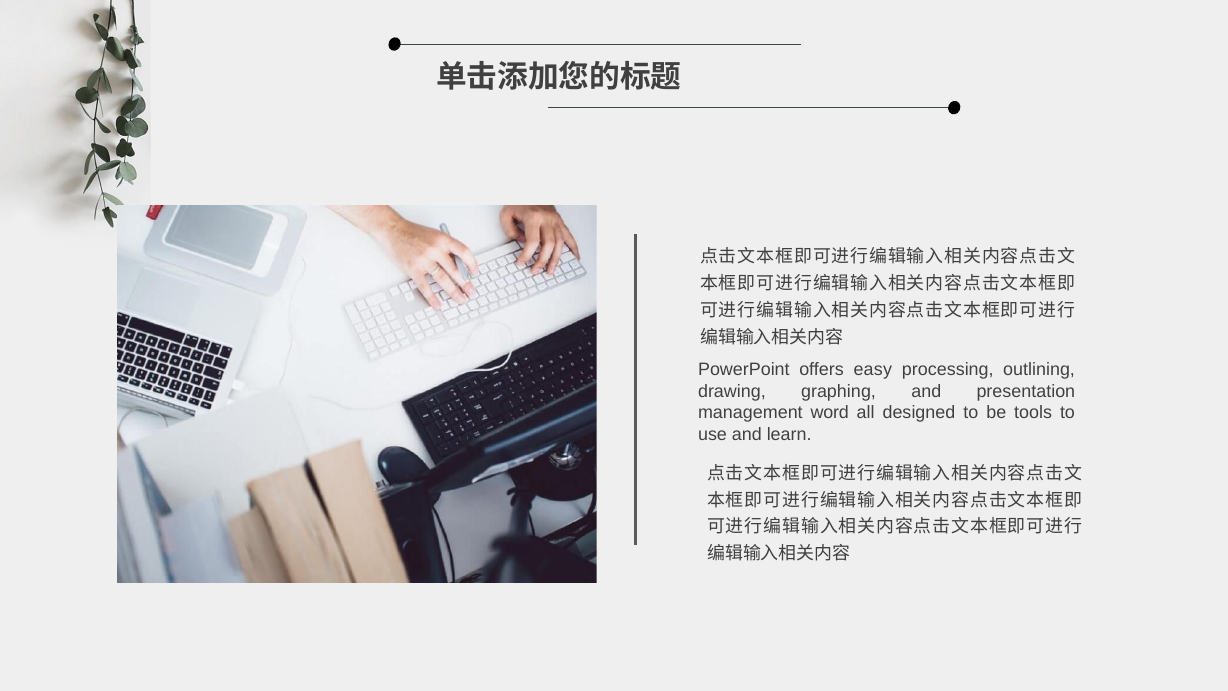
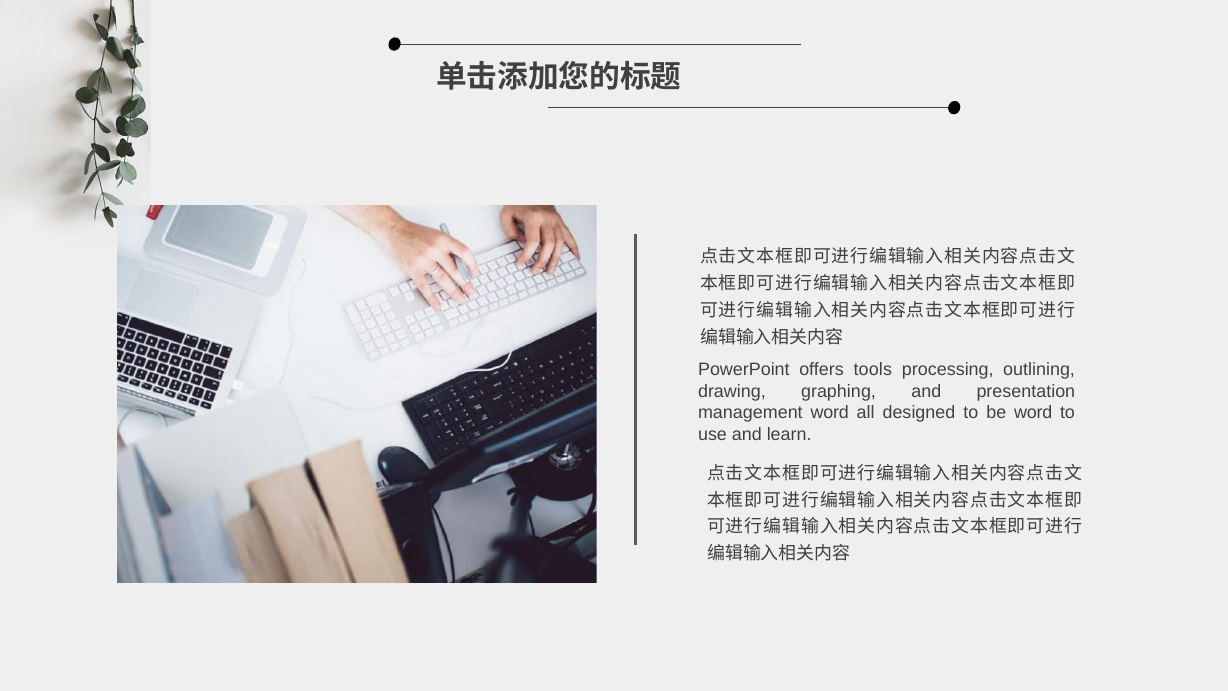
easy: easy -> tools (873, 370)
be tools: tools -> word (1033, 413)
